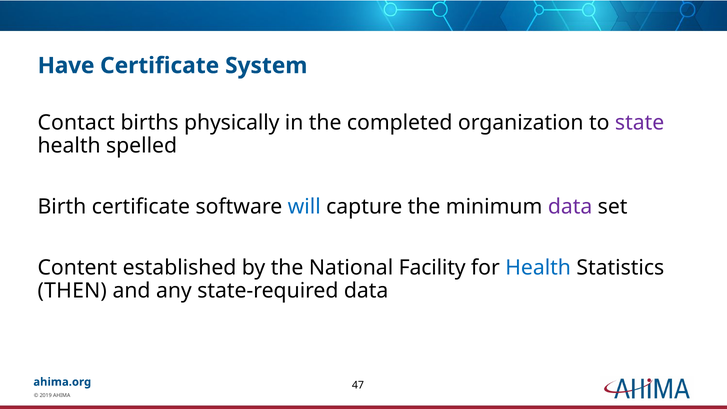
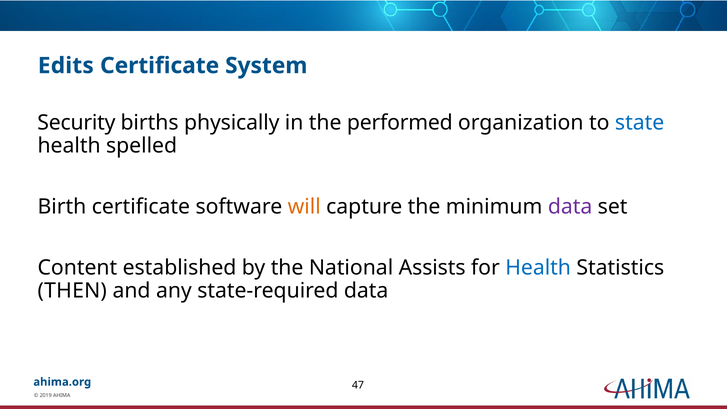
Have: Have -> Edits (66, 66)
Contact: Contact -> Security (76, 123)
completed: completed -> performed (400, 123)
state colour: purple -> blue (640, 123)
will colour: blue -> orange (304, 207)
Facility: Facility -> Assists (432, 268)
